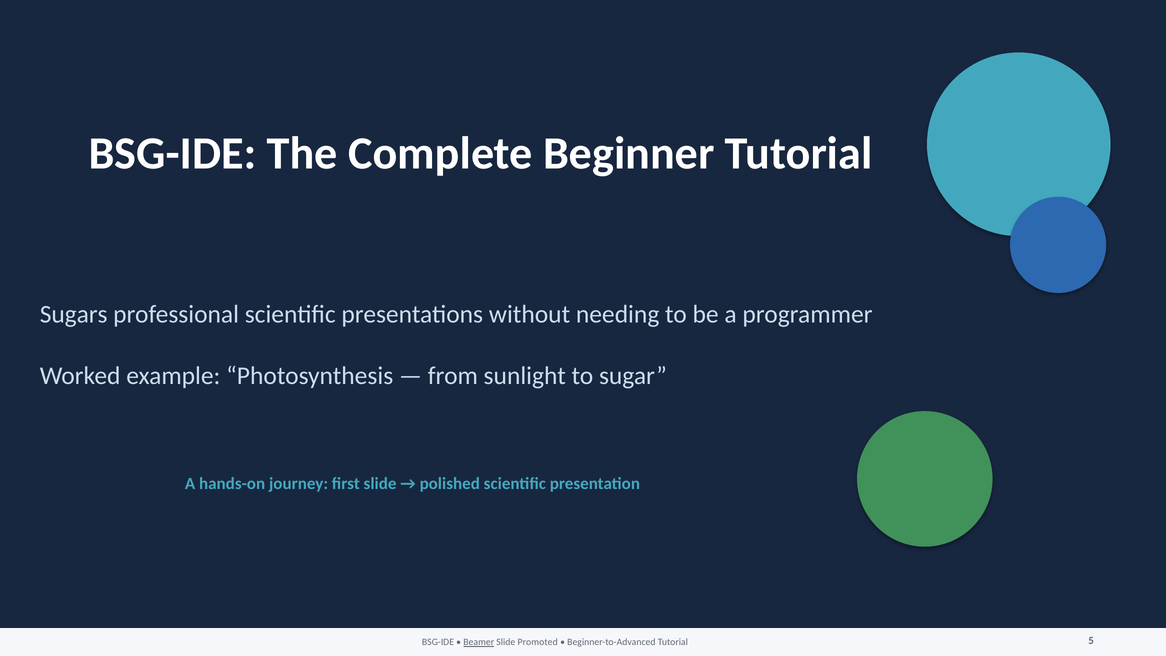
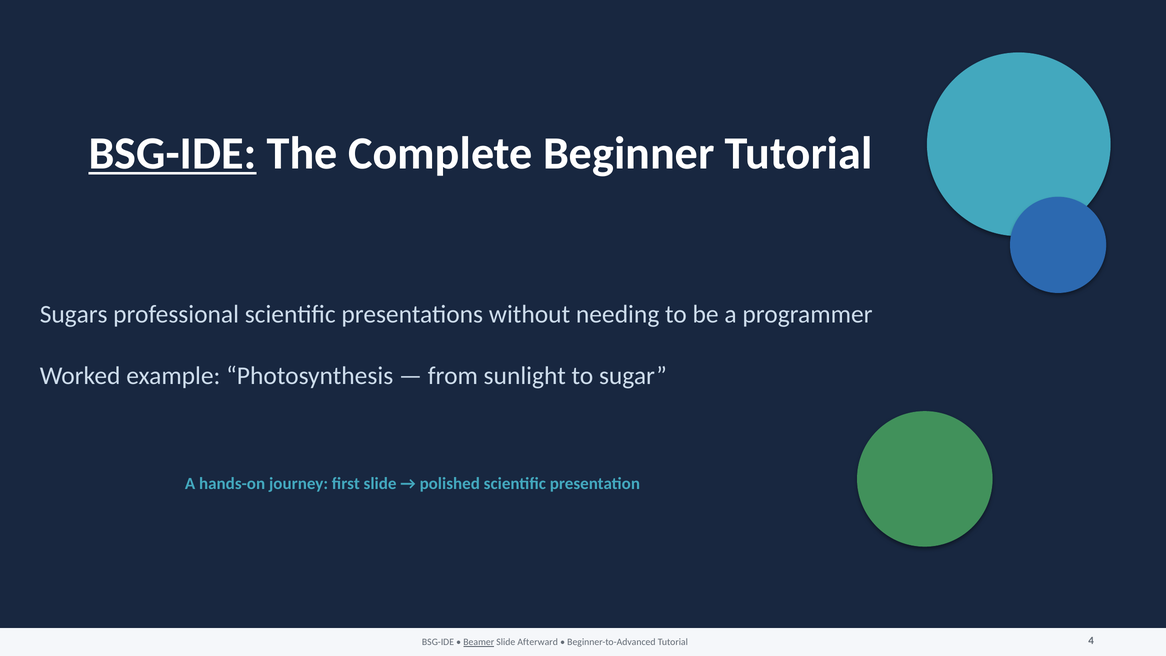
BSG-IDE underline: none -> present (172, 153)
Promoted: Promoted -> Afterward (538, 642)
5: 5 -> 4 (1091, 640)
